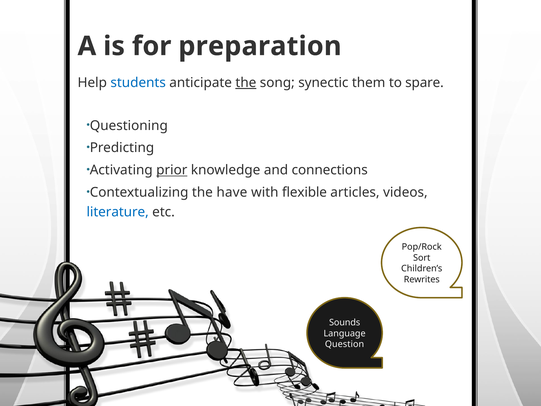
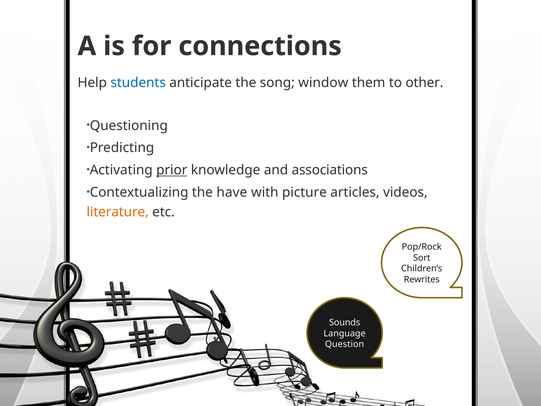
preparation: preparation -> connections (260, 46)
the underline: present -> none (246, 83)
synectic: synectic -> window (323, 83)
spare: spare -> other (424, 83)
connections: connections -> associations (330, 170)
flexible: flexible -> picture (304, 192)
literature colour: blue -> orange (118, 212)
